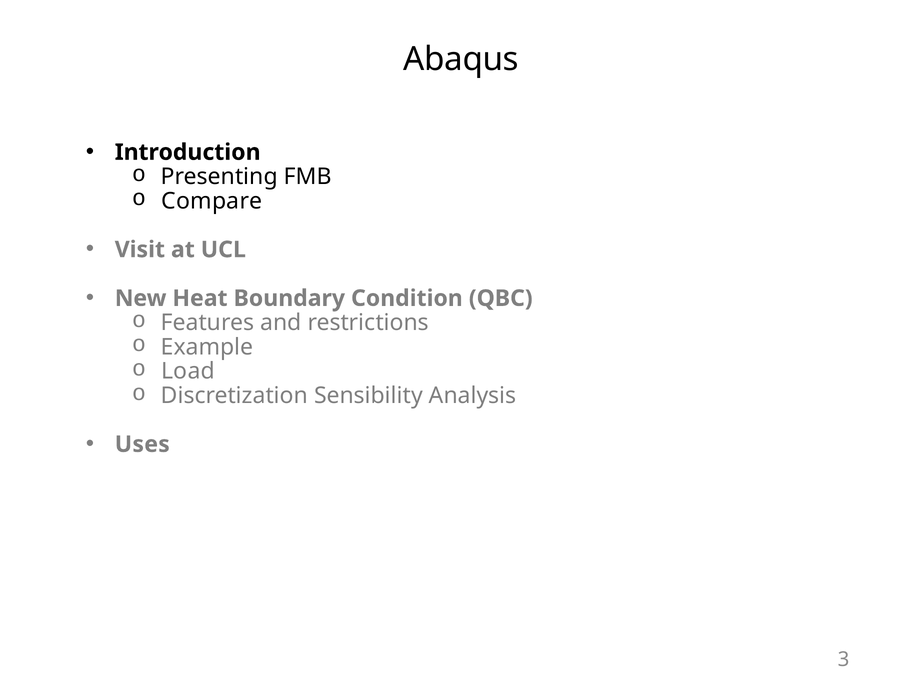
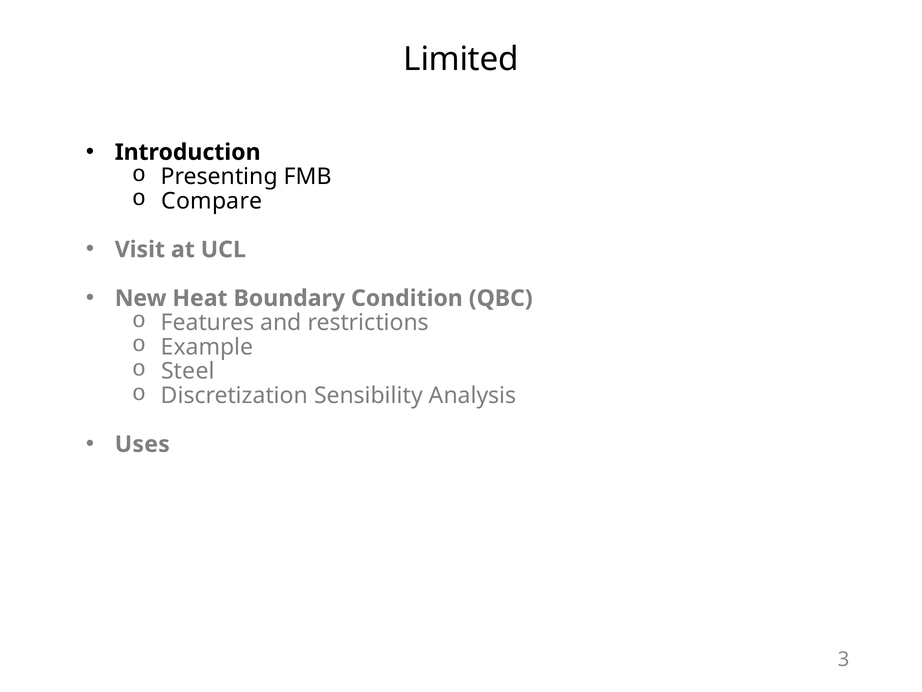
Abaqus: Abaqus -> Limited (461, 59)
Load: Load -> Steel (188, 371)
